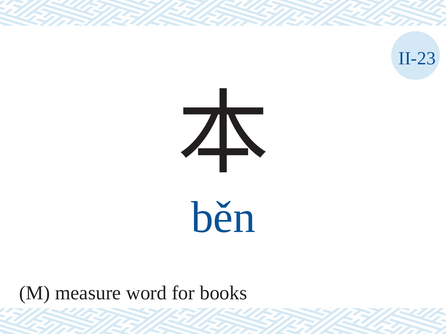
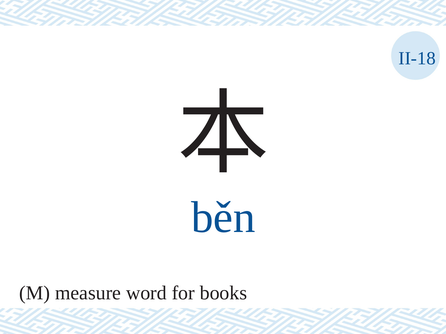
II-23: II-23 -> II-18 (417, 58)
